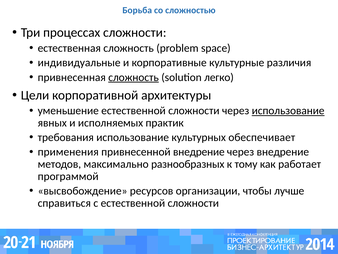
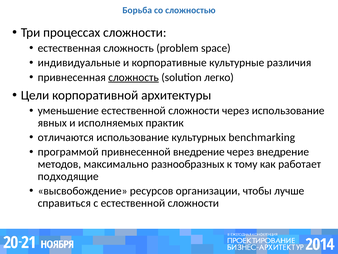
использование underline: present -> none (288, 111)
требования: требования -> отличаются (66, 137)
обеспечивает: обеспечивает -> benchmarking (262, 137)
применения: применения -> программой (68, 152)
программой: программой -> подходящие (68, 176)
